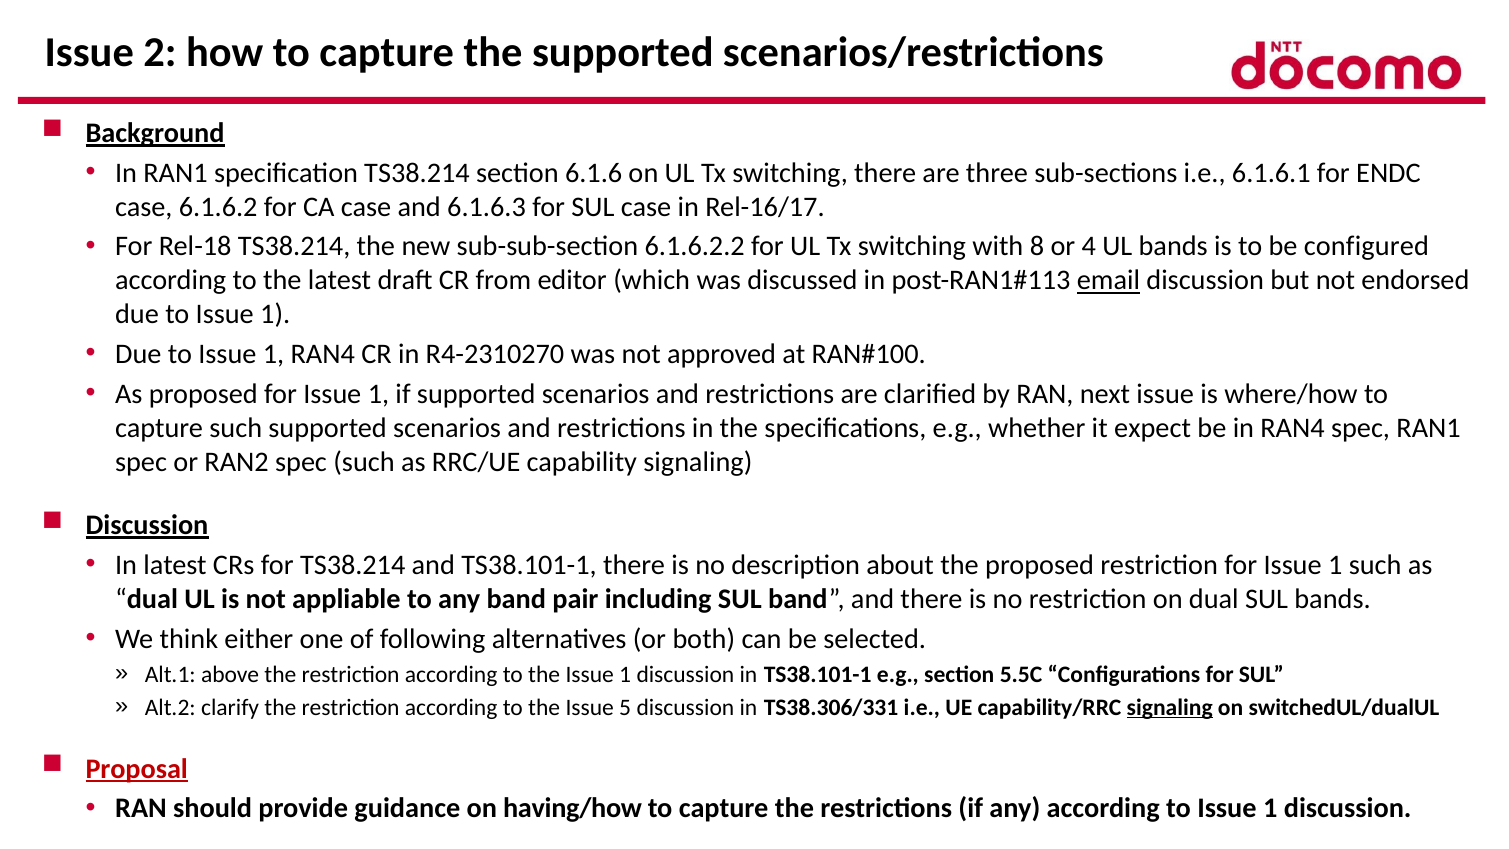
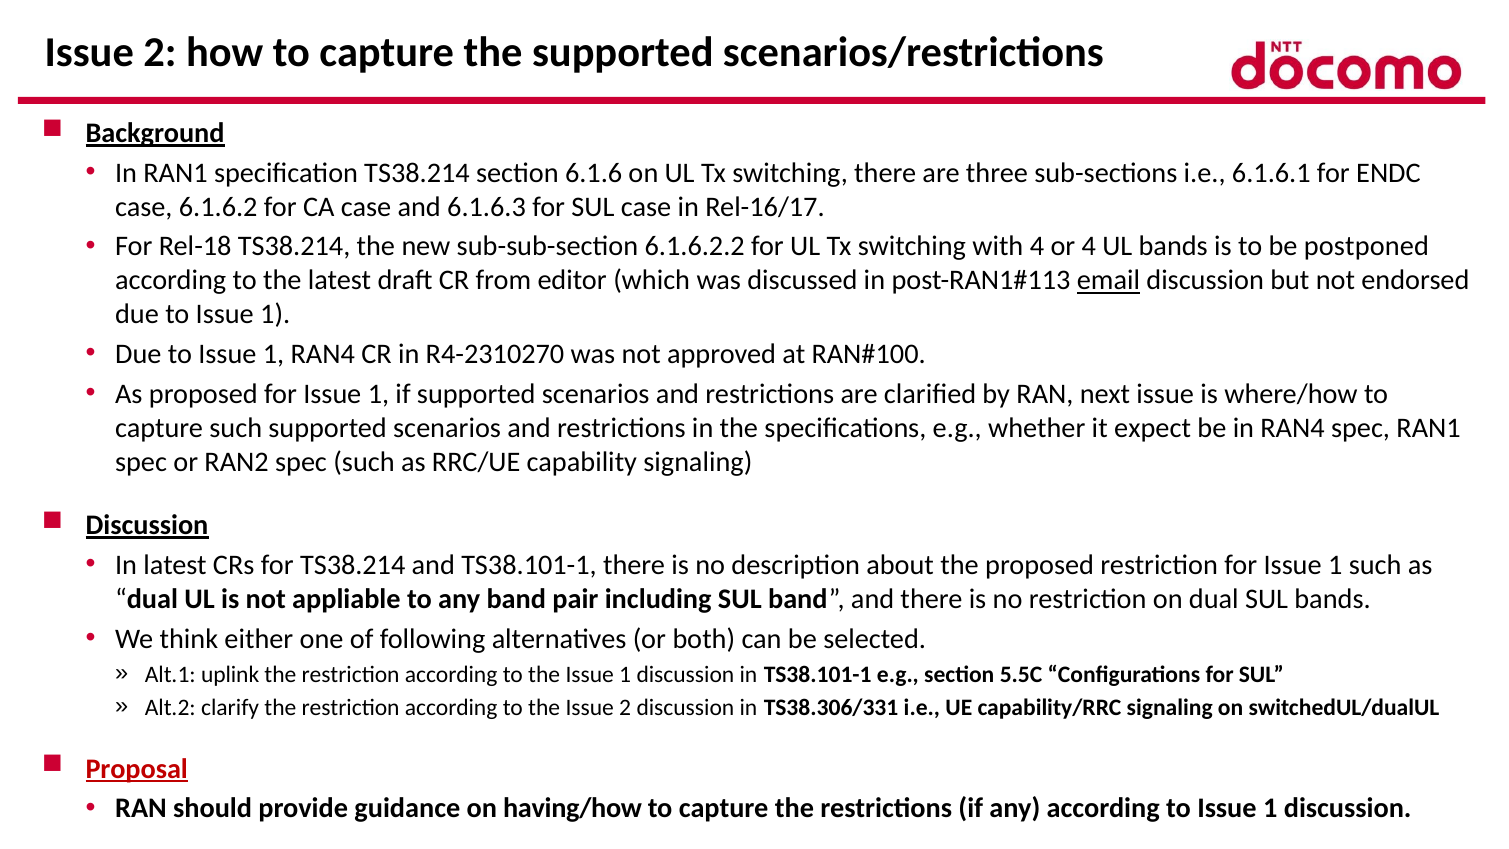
with 8: 8 -> 4 (1037, 247)
configured: configured -> postponed (1366, 247)
above: above -> uplink (230, 674)
the Issue 5: 5 -> 2 (625, 707)
signaling underline: present -> none (1170, 707)
